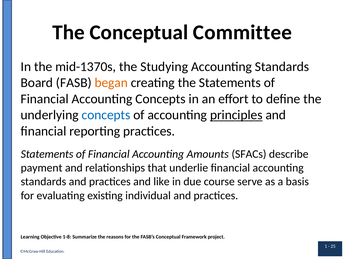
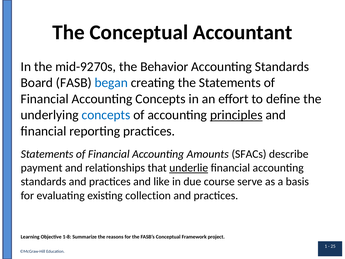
Committee: Committee -> Accountant (243, 32)
mid-13: mid-13 -> mid-92 (75, 67)
Studying: Studying -> Behavior (164, 67)
began colour: orange -> blue (111, 83)
underlie underline: none -> present (189, 168)
individual: individual -> collection (148, 195)
